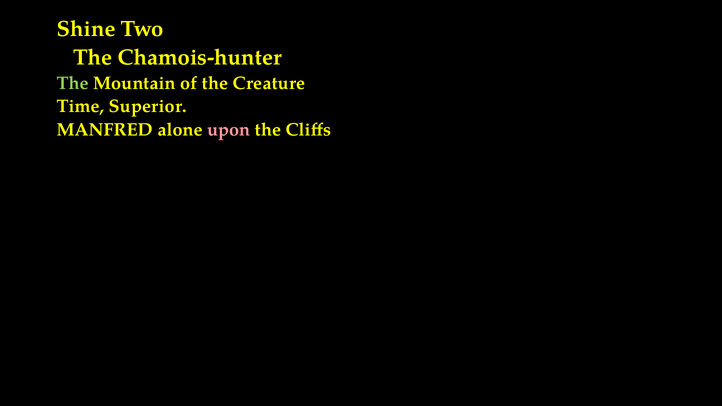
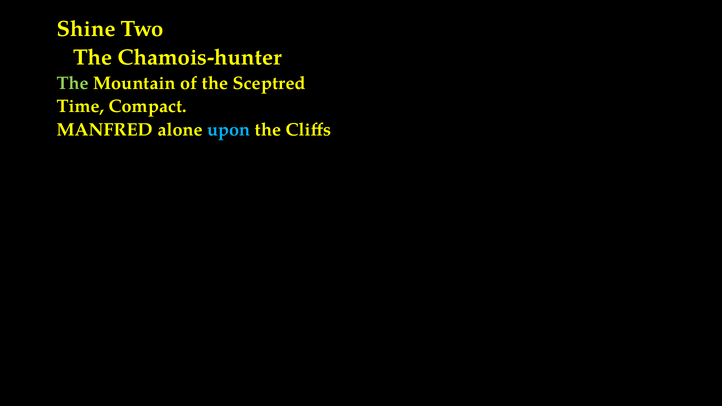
Creature: Creature -> Sceptred (269, 83)
Superior: Superior -> Compact (148, 107)
upon colour: pink -> light blue (229, 130)
